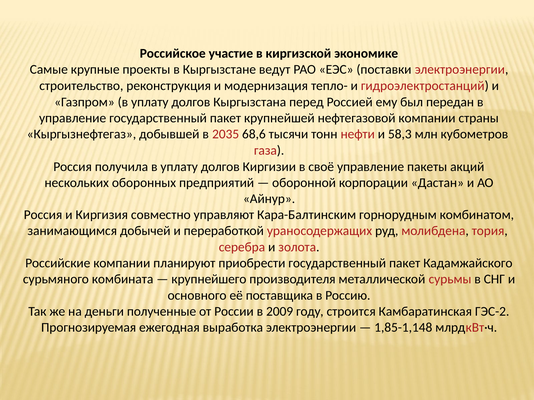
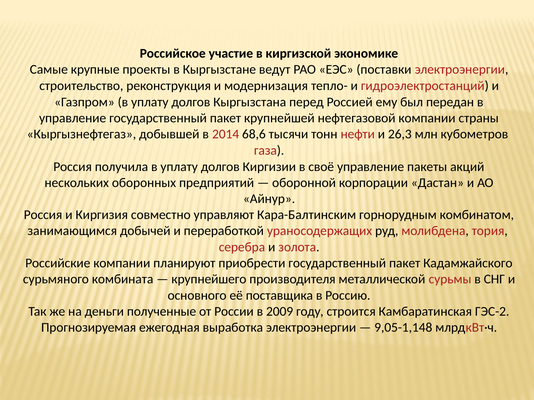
2035: 2035 -> 2014 (226, 134)
58,3: 58,3 -> 26,3 (400, 134)
1,85-1,148: 1,85-1,148 -> 9,05-1,148 (403, 328)
